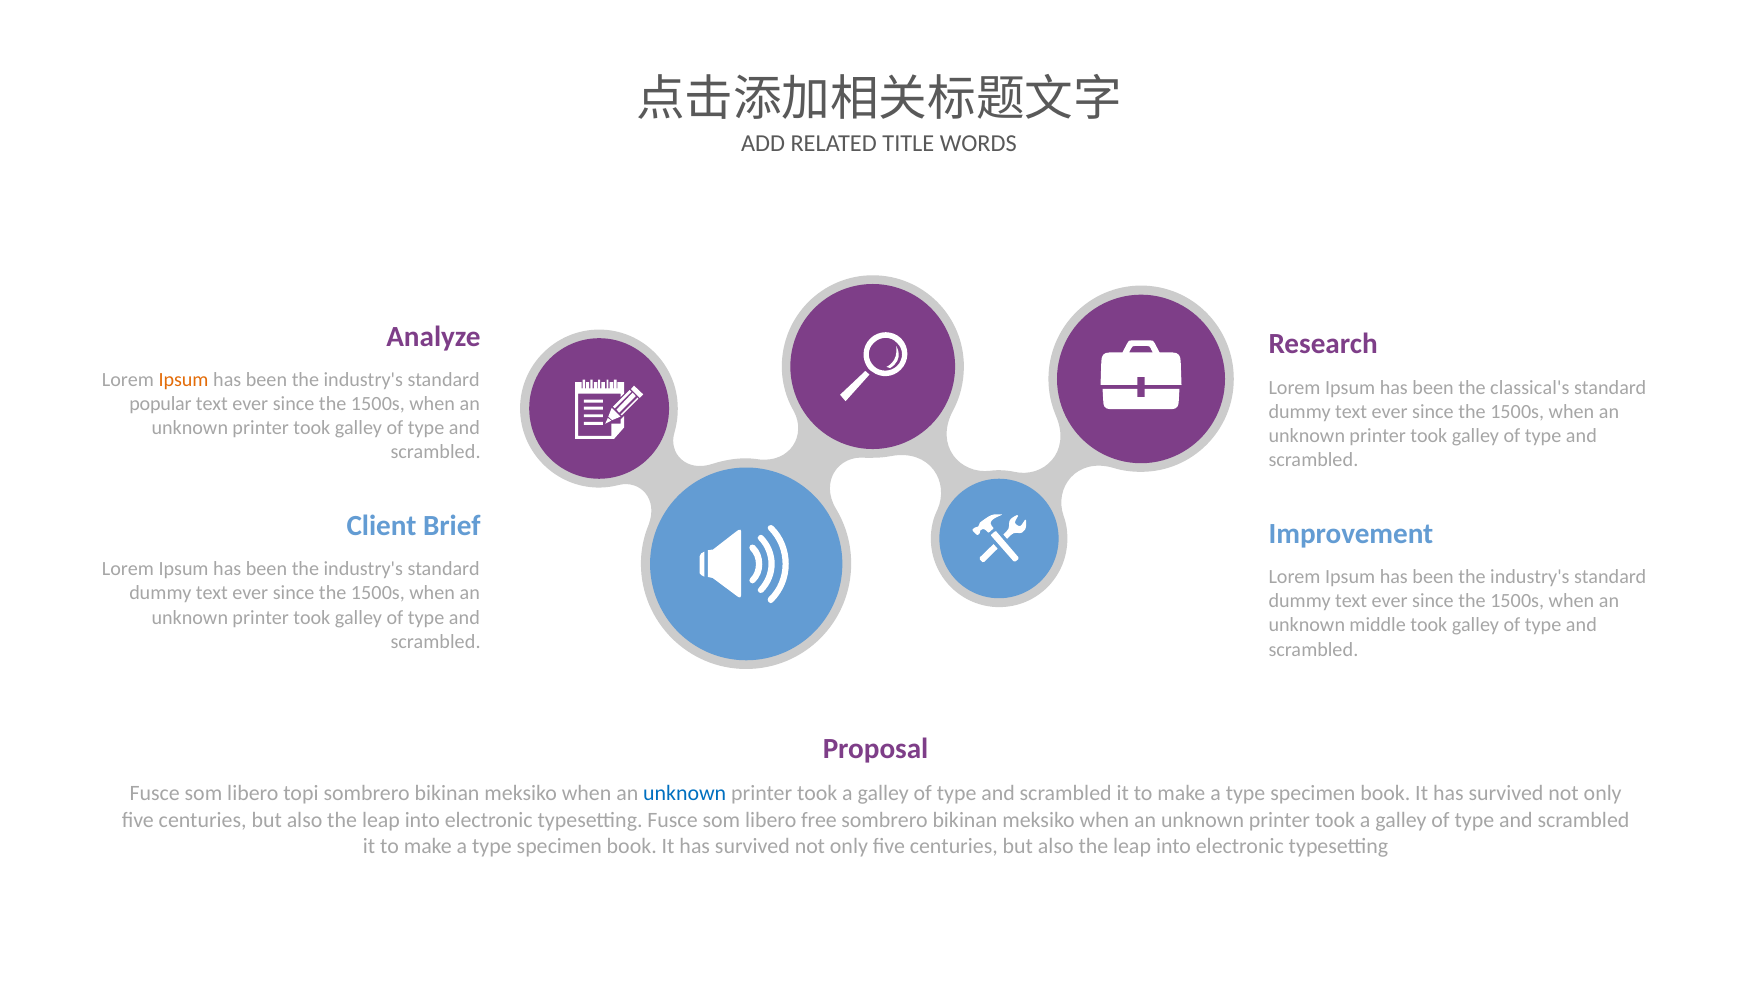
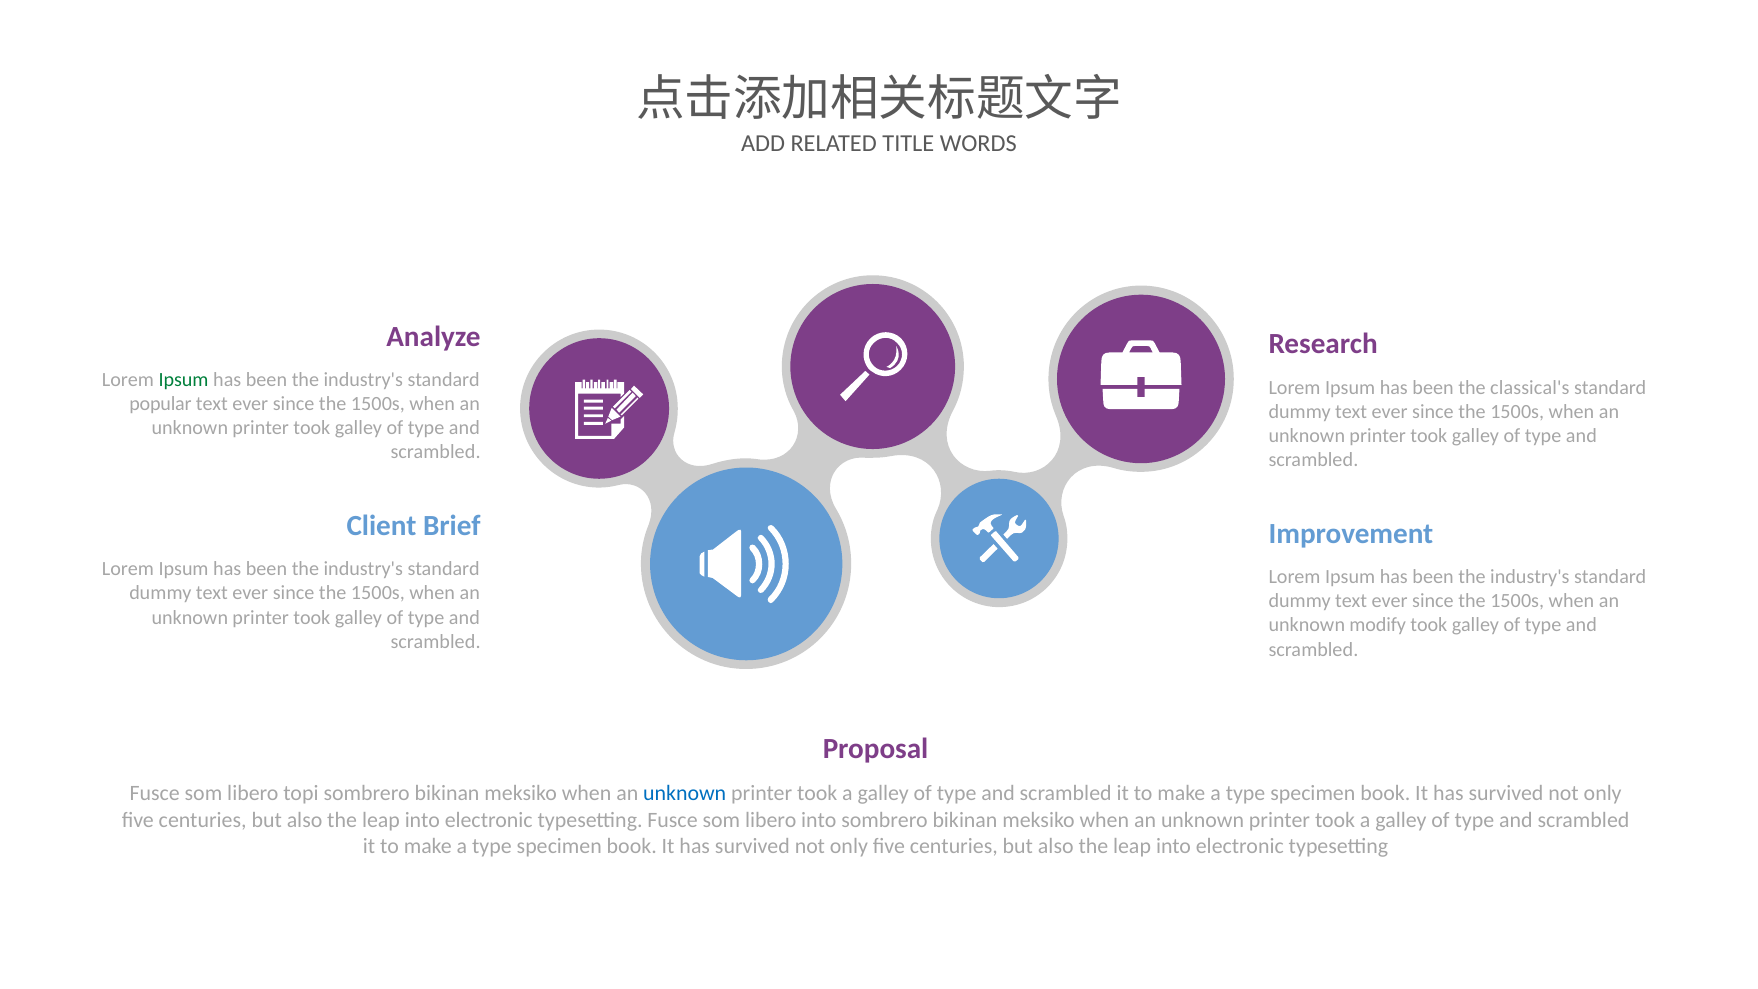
Ipsum colour: orange -> green (184, 380)
middle: middle -> modify (1378, 625)
libero free: free -> into (819, 820)
